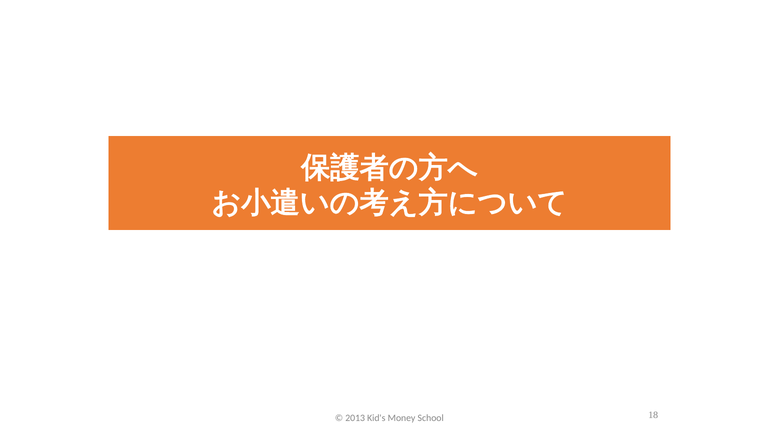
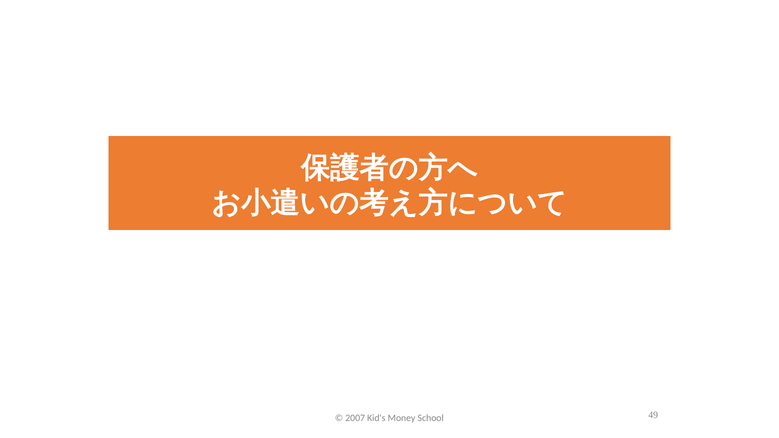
2013: 2013 -> 2007 (355, 418)
18: 18 -> 49 (653, 415)
